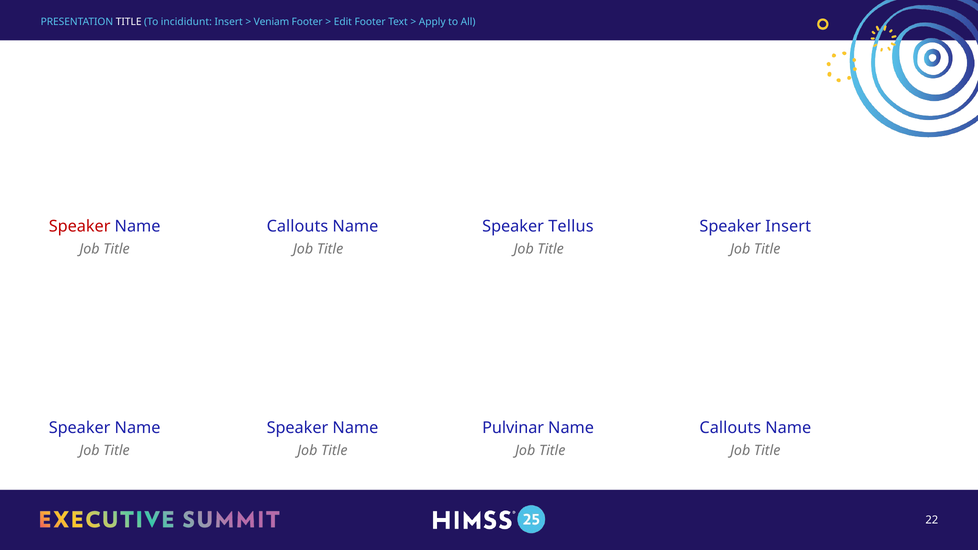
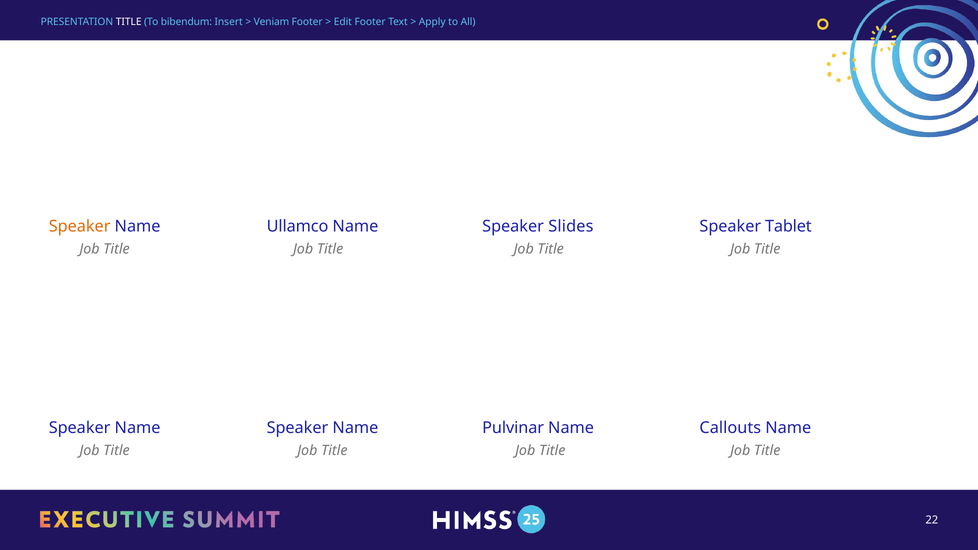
incididunt: incididunt -> bibendum (186, 22)
Speaker colour: red -> orange (80, 227)
Callouts: Callouts -> Ullamco (298, 227)
Tellus: Tellus -> Slides (571, 227)
Speaker Insert: Insert -> Tablet (788, 227)
